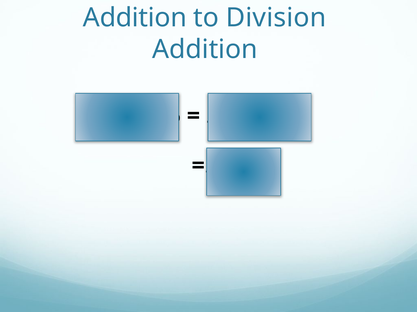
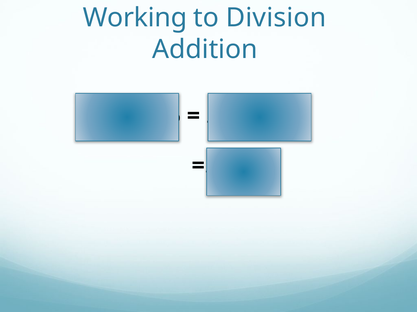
Addition: Addition -> Working (135, 18)
